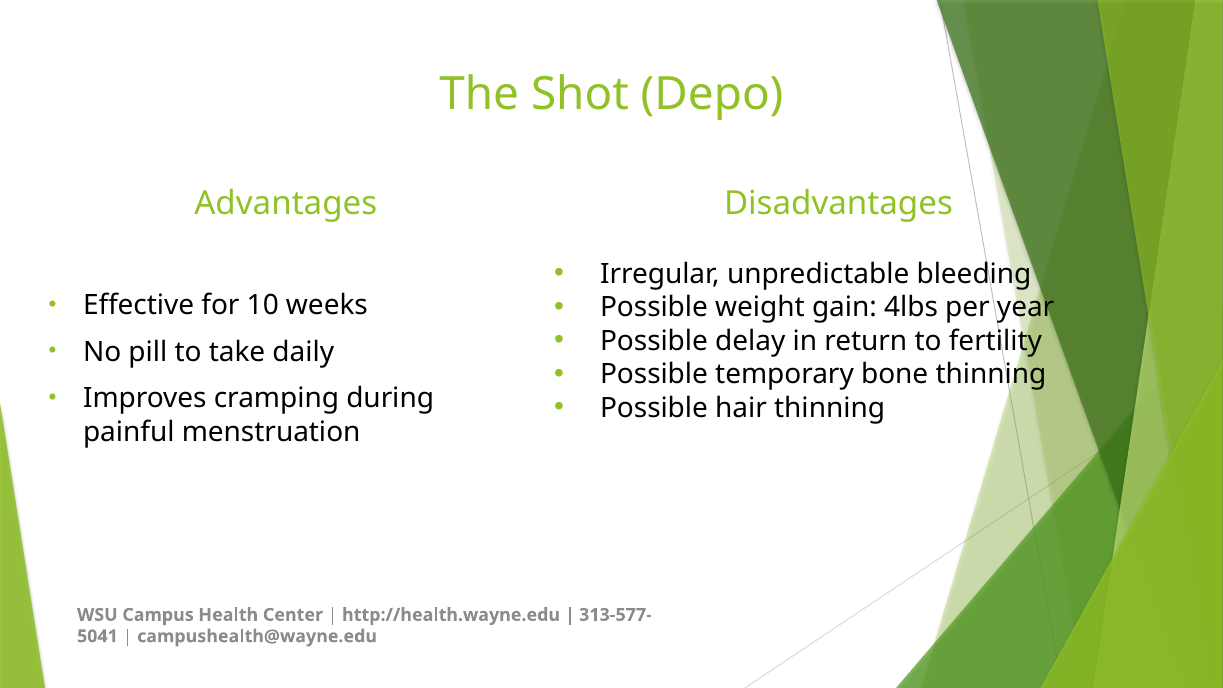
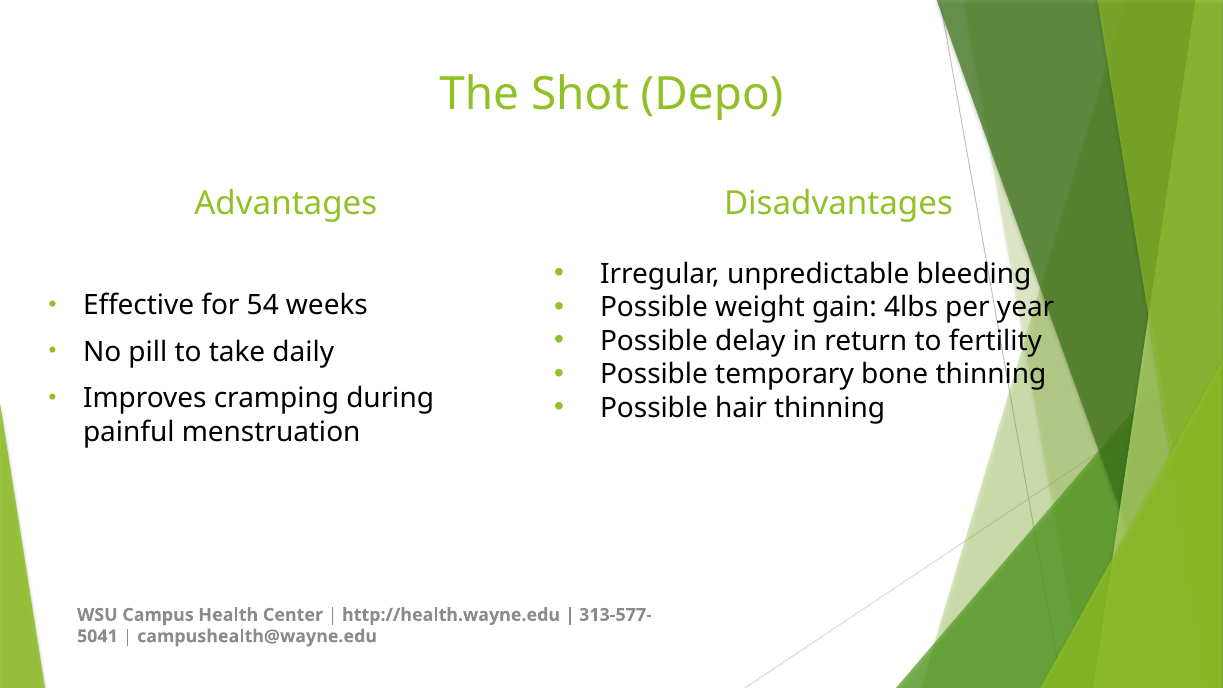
10: 10 -> 54 (263, 306)
